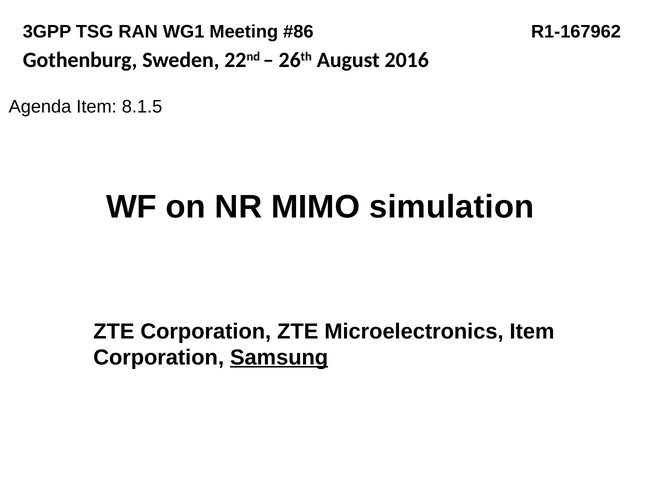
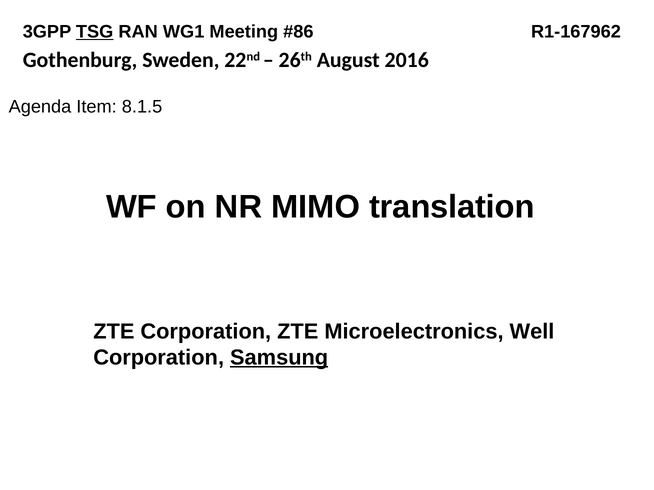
TSG underline: none -> present (95, 32)
simulation: simulation -> translation (452, 207)
Microelectronics Item: Item -> Well (532, 332)
